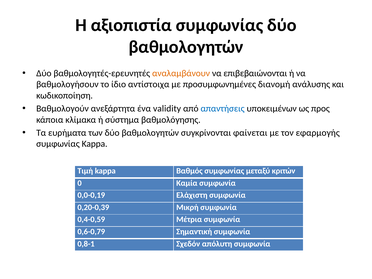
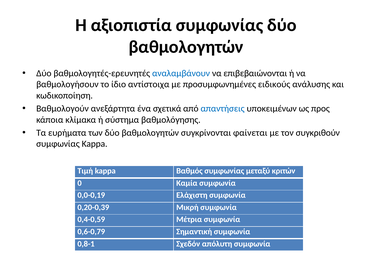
αναλαμβάνουν colour: orange -> blue (181, 73)
διανομή: διανομή -> ειδικούς (274, 84)
validity: validity -> σχετικά (167, 109)
εφαρμογής: εφαρμογής -> συγκριθούν (318, 133)
